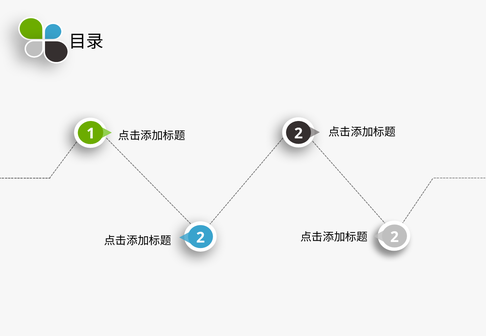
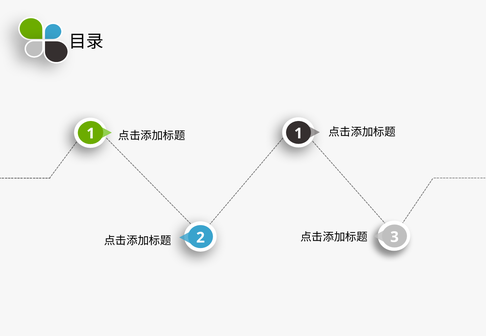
1 2: 2 -> 1 (298, 134)
2: 2 -> 3 (394, 237)
